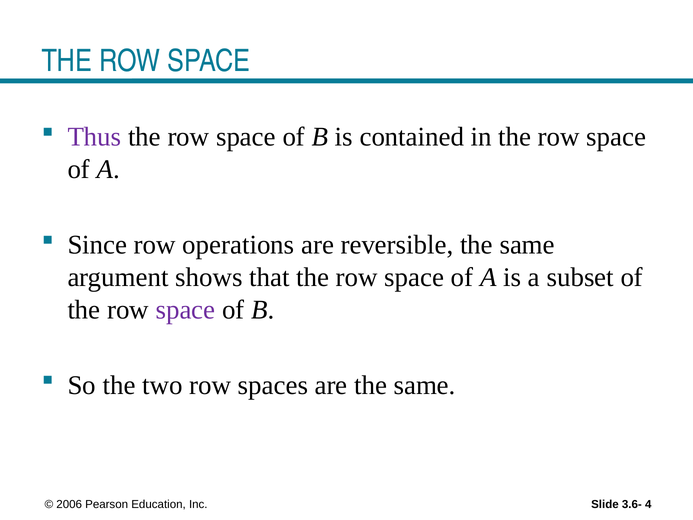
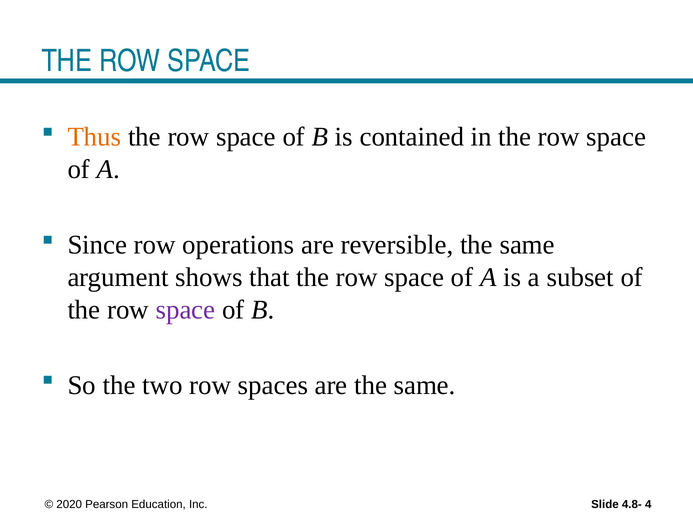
Thus colour: purple -> orange (94, 137)
2006: 2006 -> 2020 (69, 504)
3.6-: 3.6- -> 4.8- (632, 504)
